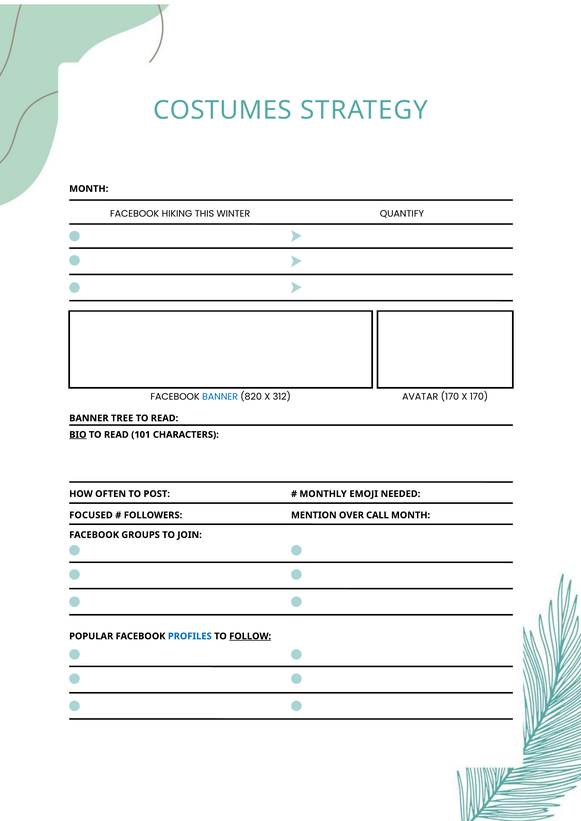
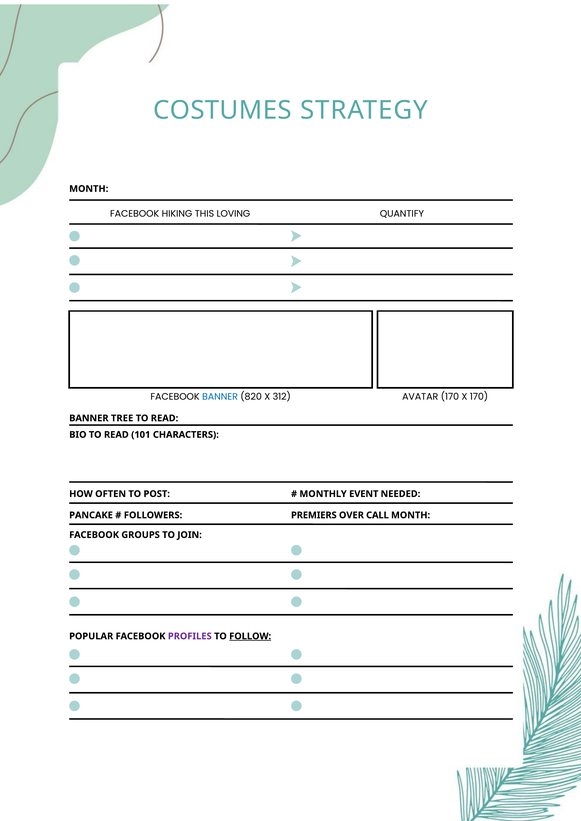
WINTER: WINTER -> LOVING (233, 214)
BIO underline: present -> none (78, 435)
EMOJI: EMOJI -> EVENT (364, 494)
FOCUSED: FOCUSED -> PANCAKE (91, 515)
MENTION: MENTION -> PREMIERS (314, 515)
PROFILES colour: blue -> purple (190, 636)
